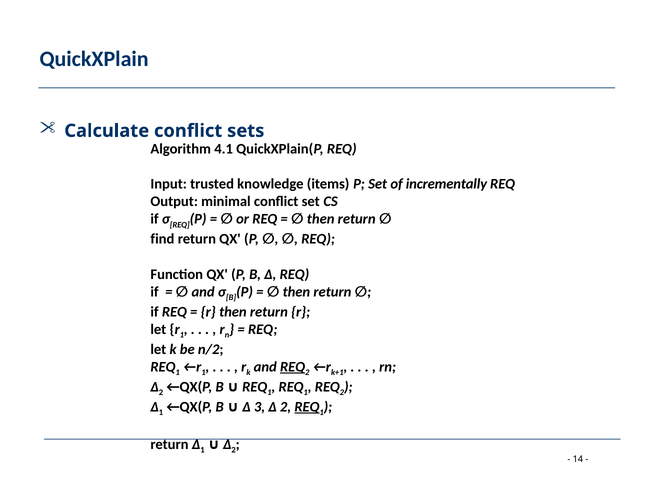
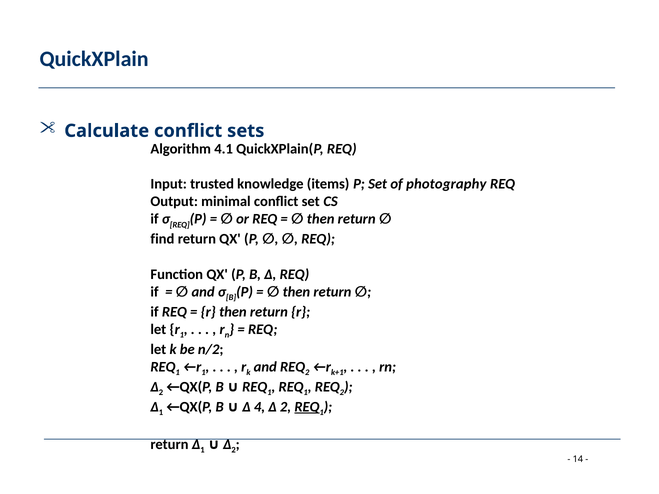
incrementally: incrementally -> photography (446, 184)
REQ underline: present -> none (293, 367)
3: 3 -> 4 (260, 407)
